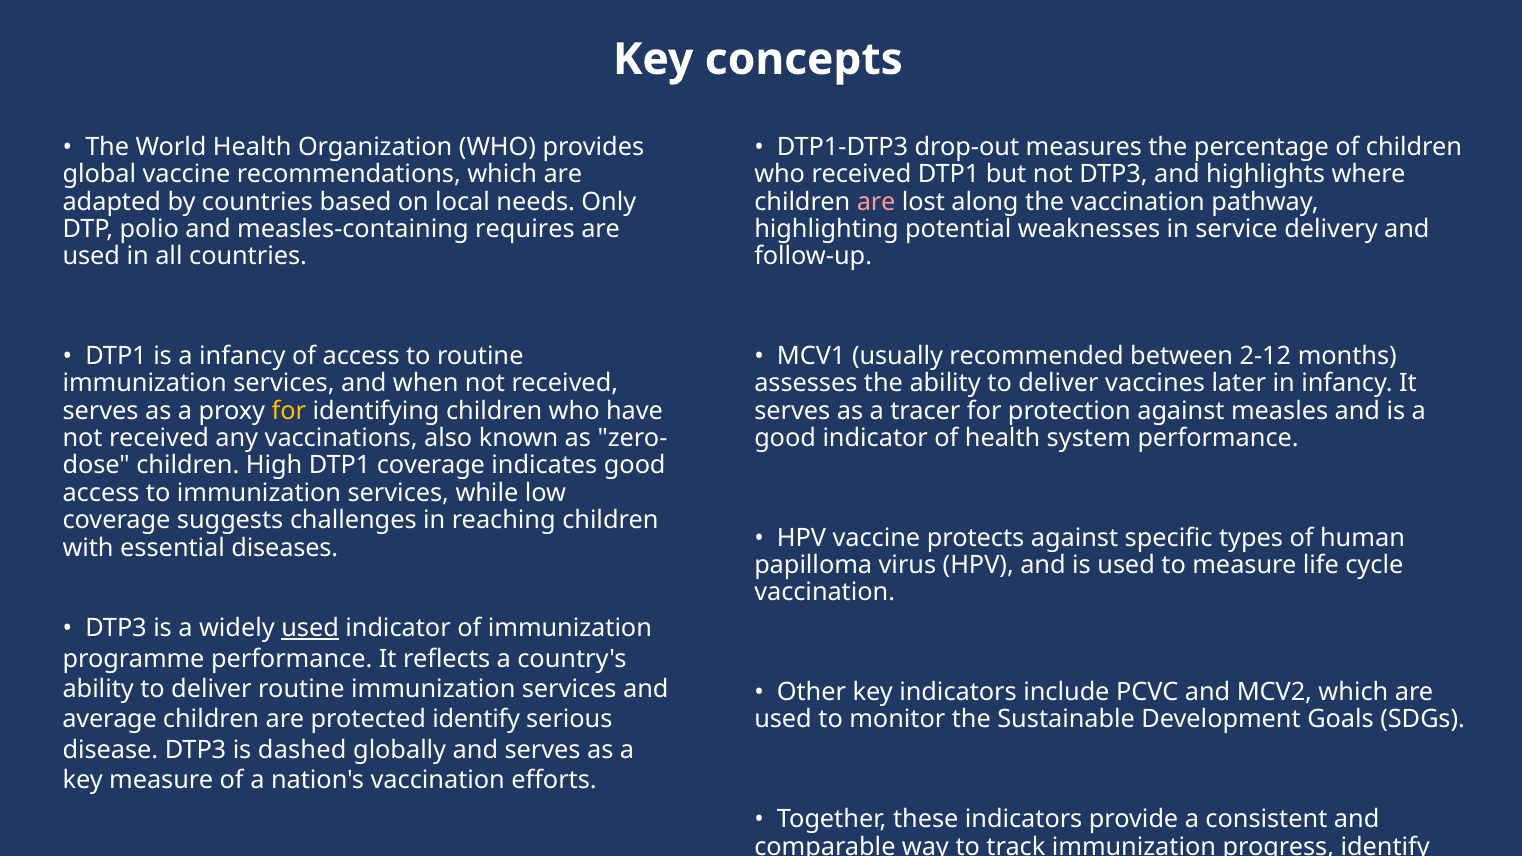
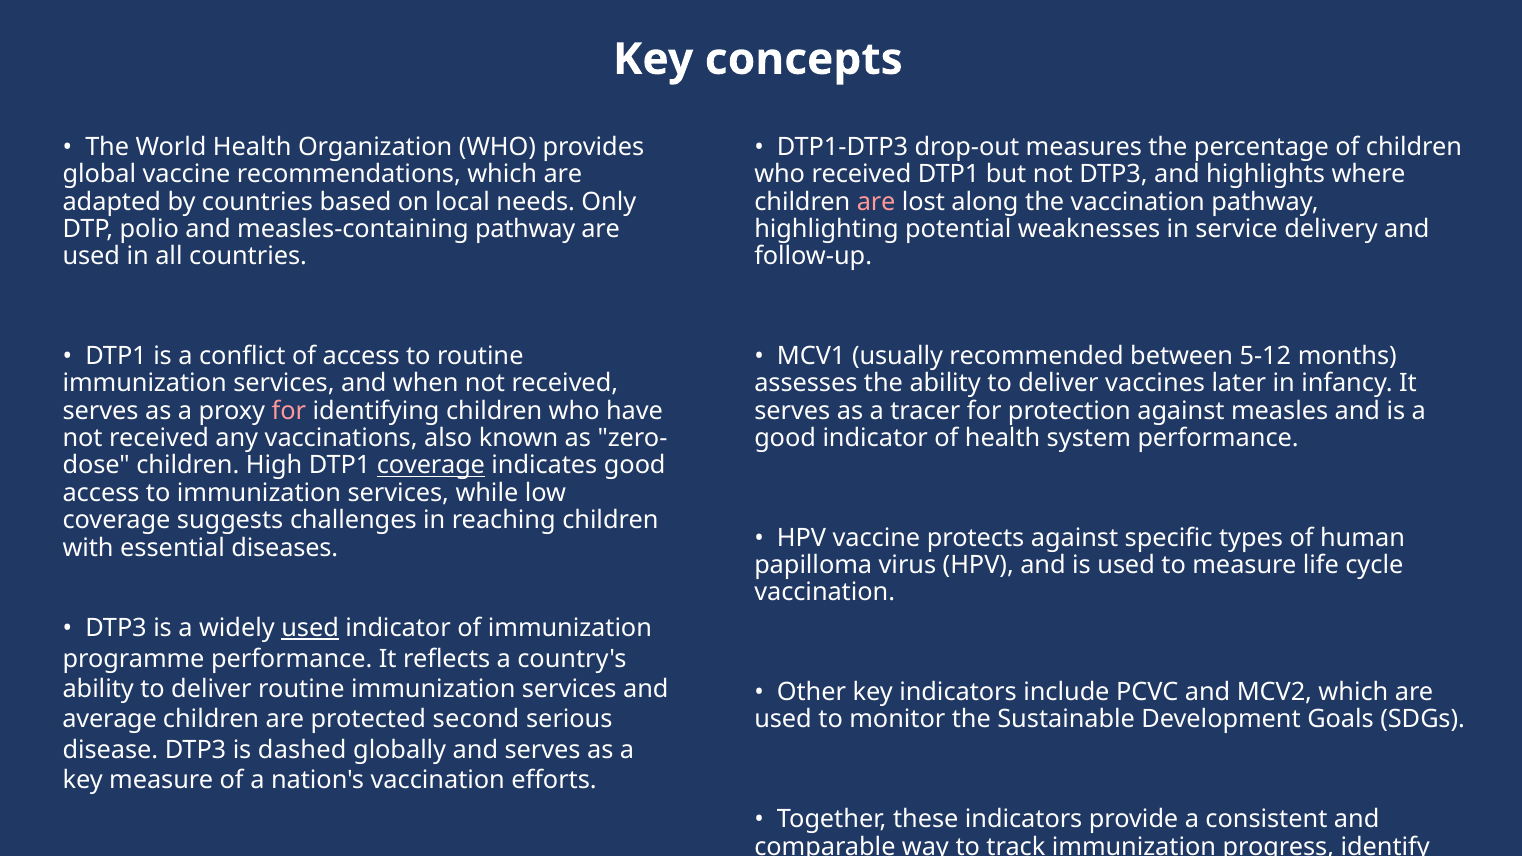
measles-containing requires: requires -> pathway (525, 229)
a infancy: infancy -> conflict (242, 356)
2-12: 2-12 -> 5-12 (1265, 356)
for colour: yellow -> pink (289, 411)
coverage underline: none -> present (431, 466)
protected identify: identify -> second (476, 720)
